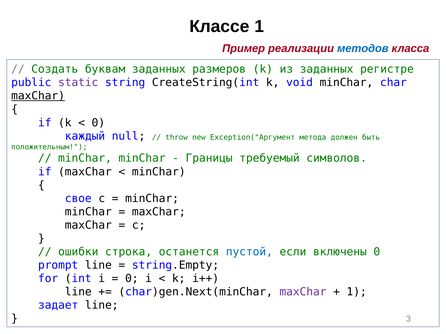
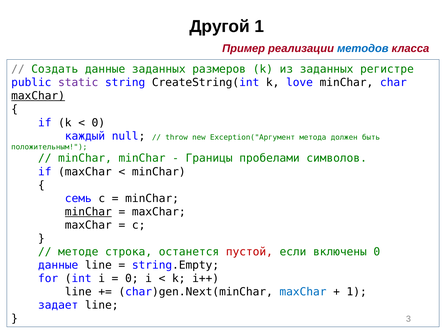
Классе: Классе -> Другой (220, 27)
Создать буквам: буквам -> данные (105, 69)
void: void -> love (300, 83)
требуемый: требуемый -> пробелами (269, 159)
свое: свое -> семь (78, 199)
minChar underline: none -> present (88, 212)
ошибки: ошибки -> методе (78, 252)
пустой colour: blue -> red (249, 252)
prompt: prompt -> данные (58, 266)
maxChar colour: purple -> blue (303, 292)
